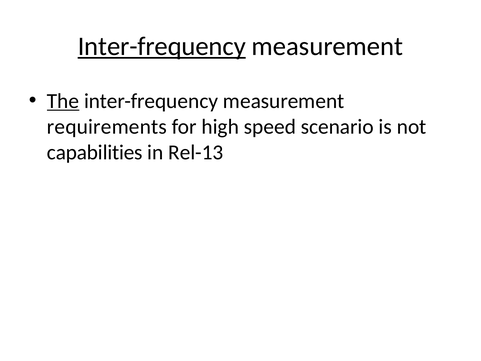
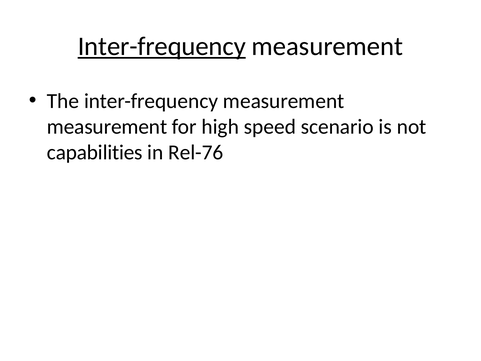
The underline: present -> none (63, 101)
requirements: requirements -> measurement (107, 127)
Rel-13: Rel-13 -> Rel-76 (196, 152)
